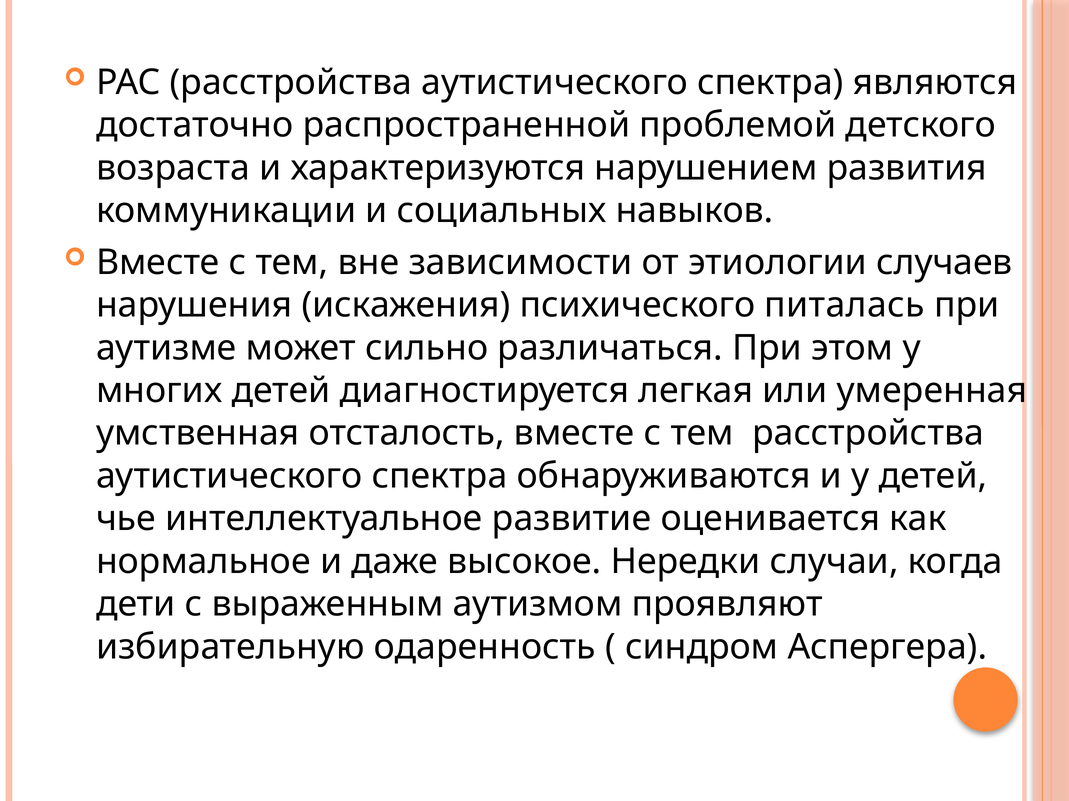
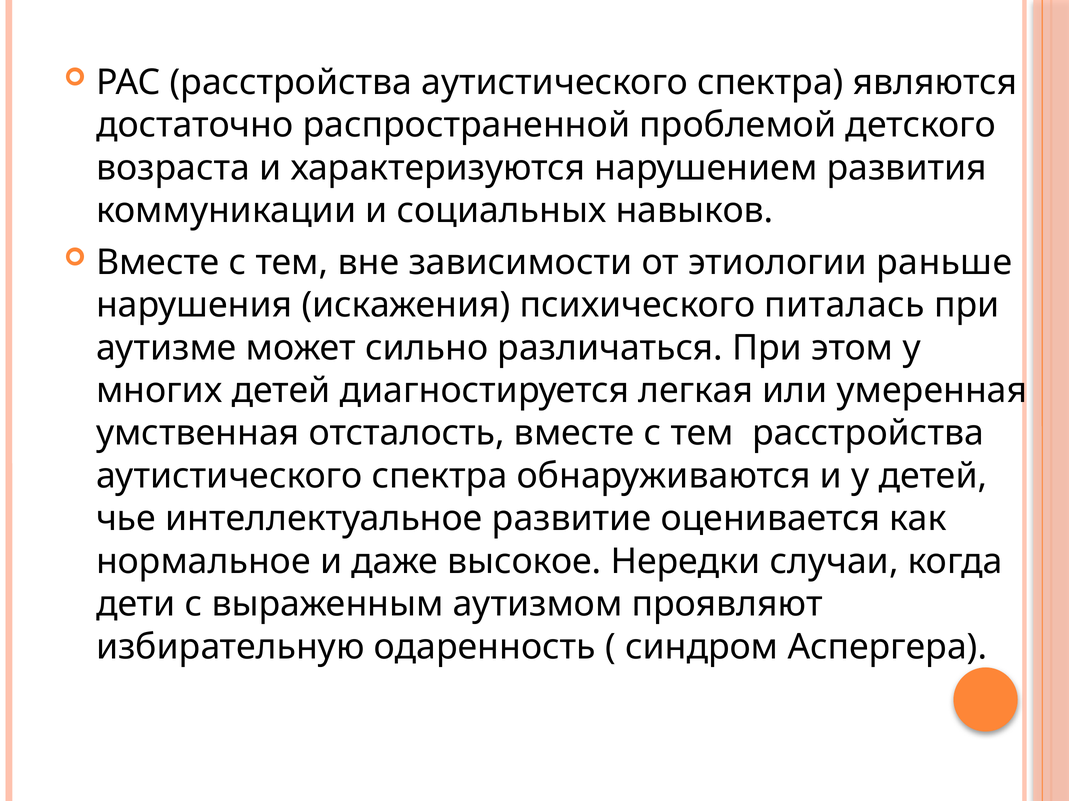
случаев: случаев -> раньше (944, 263)
